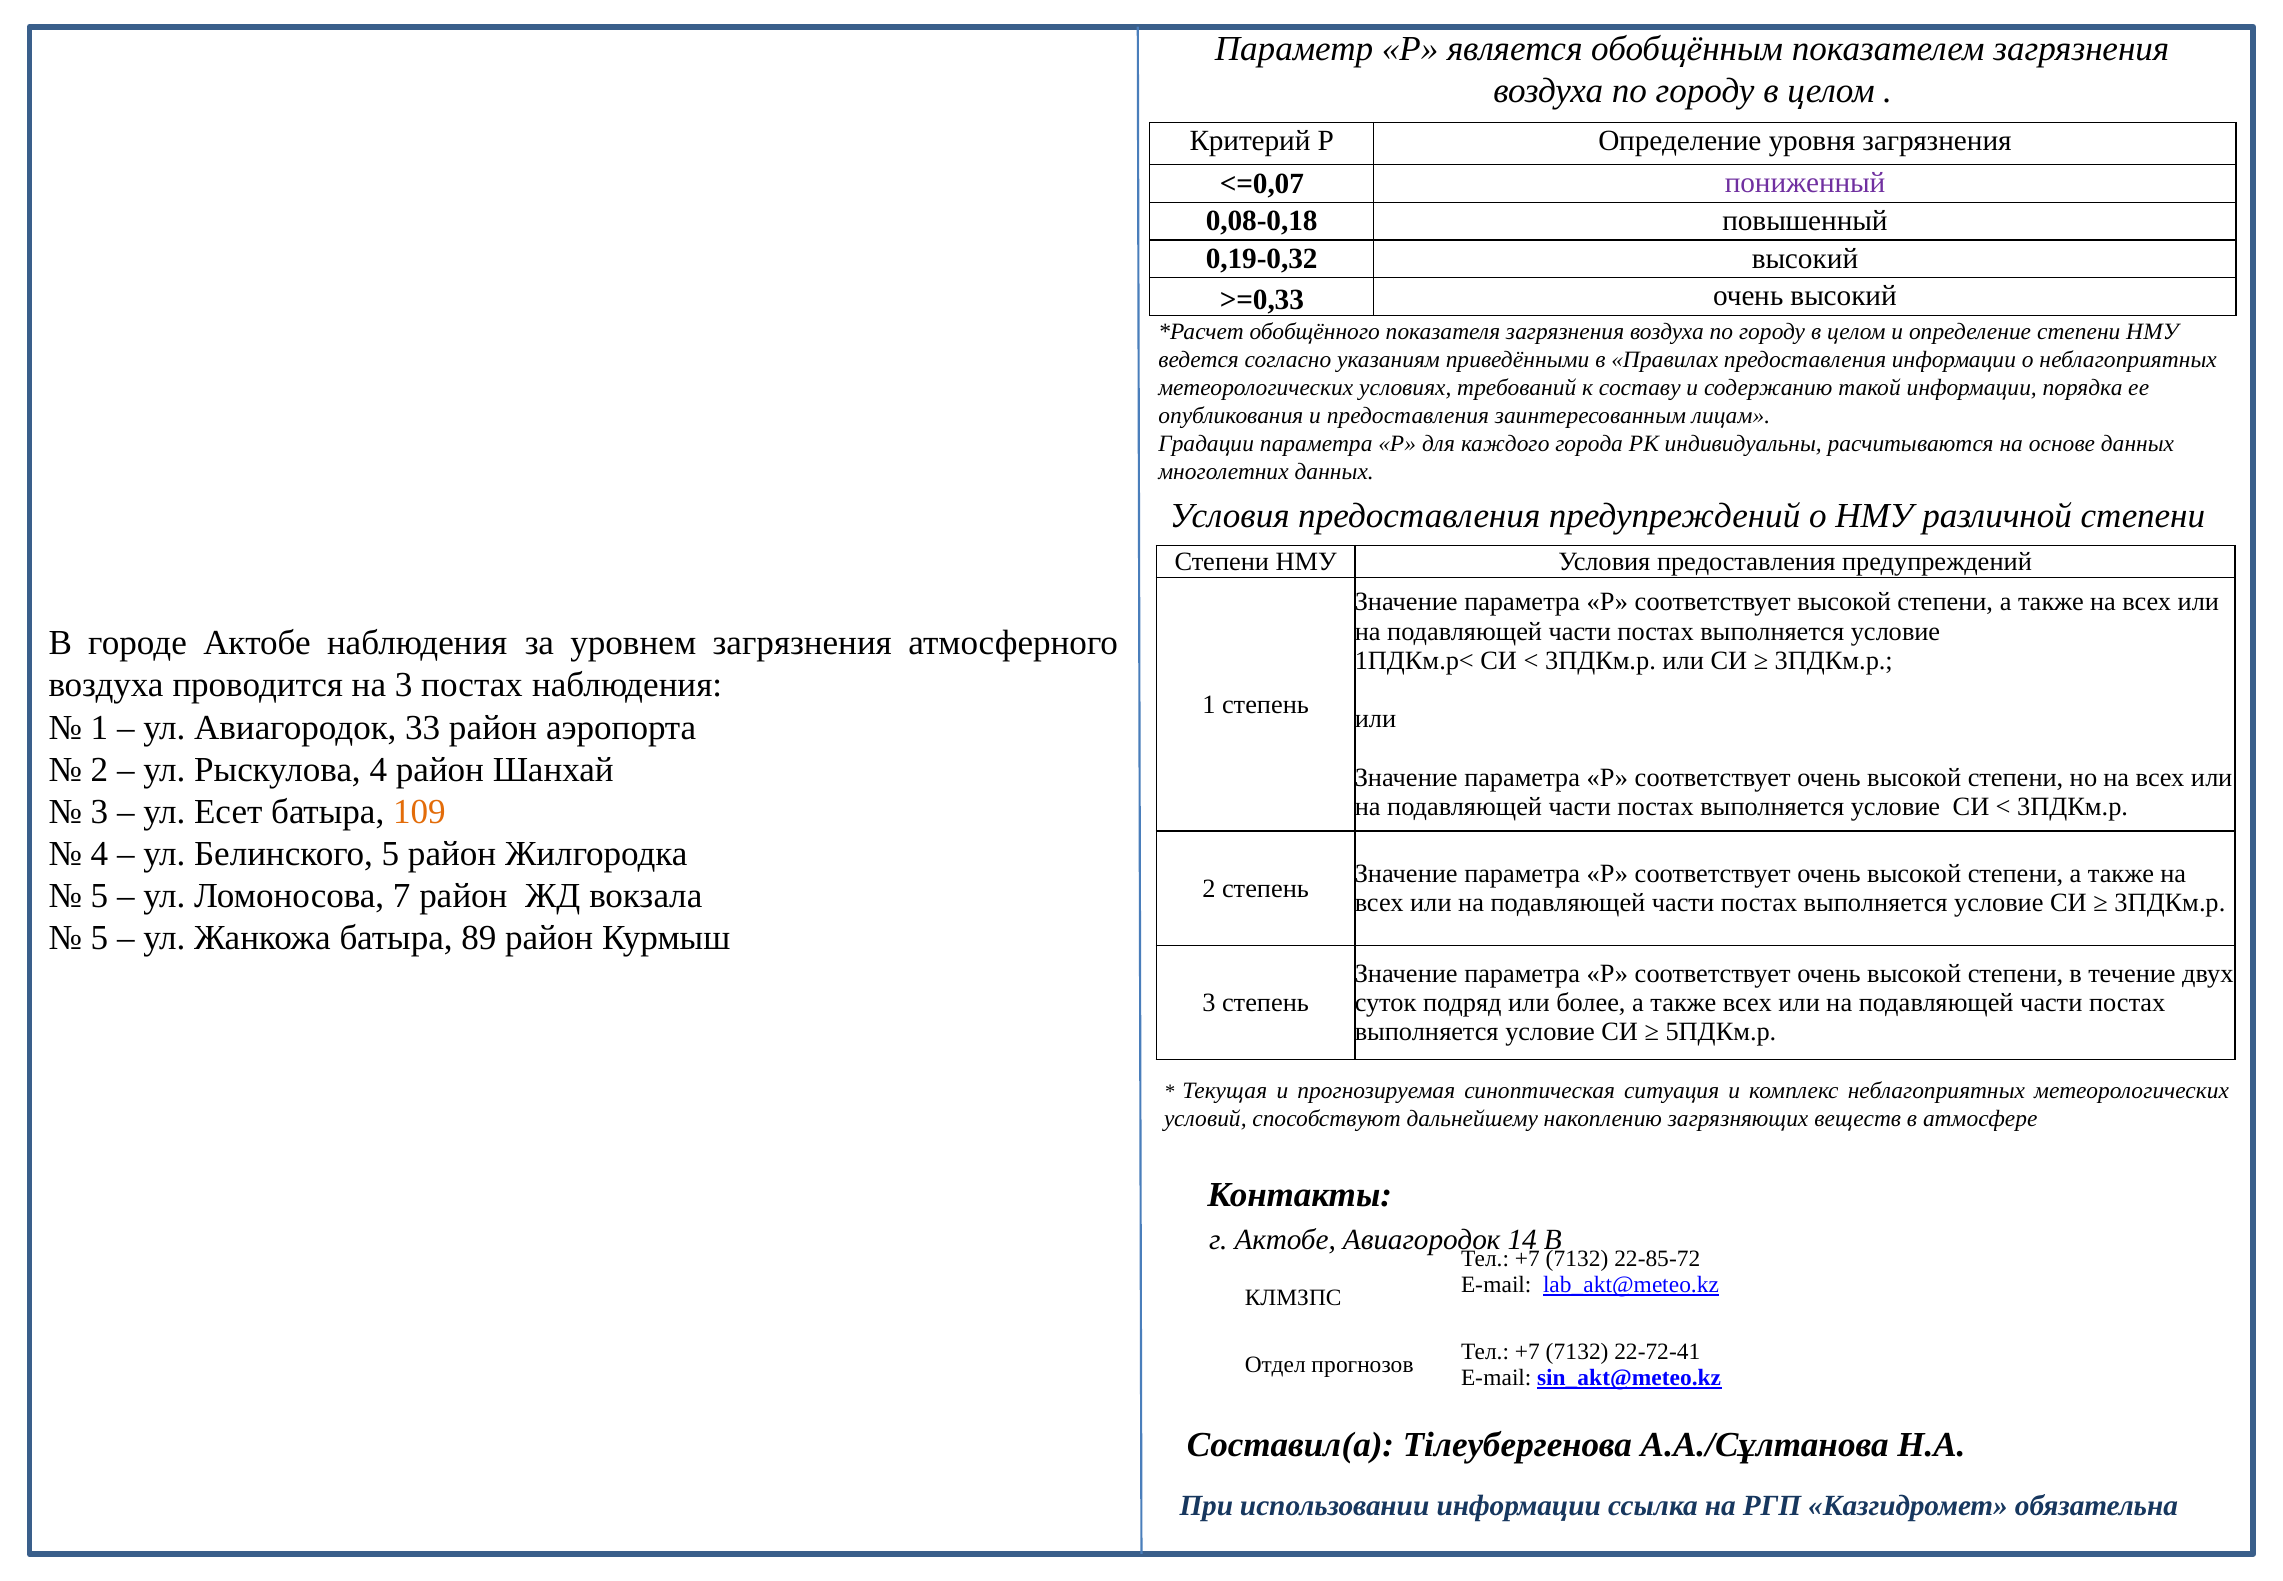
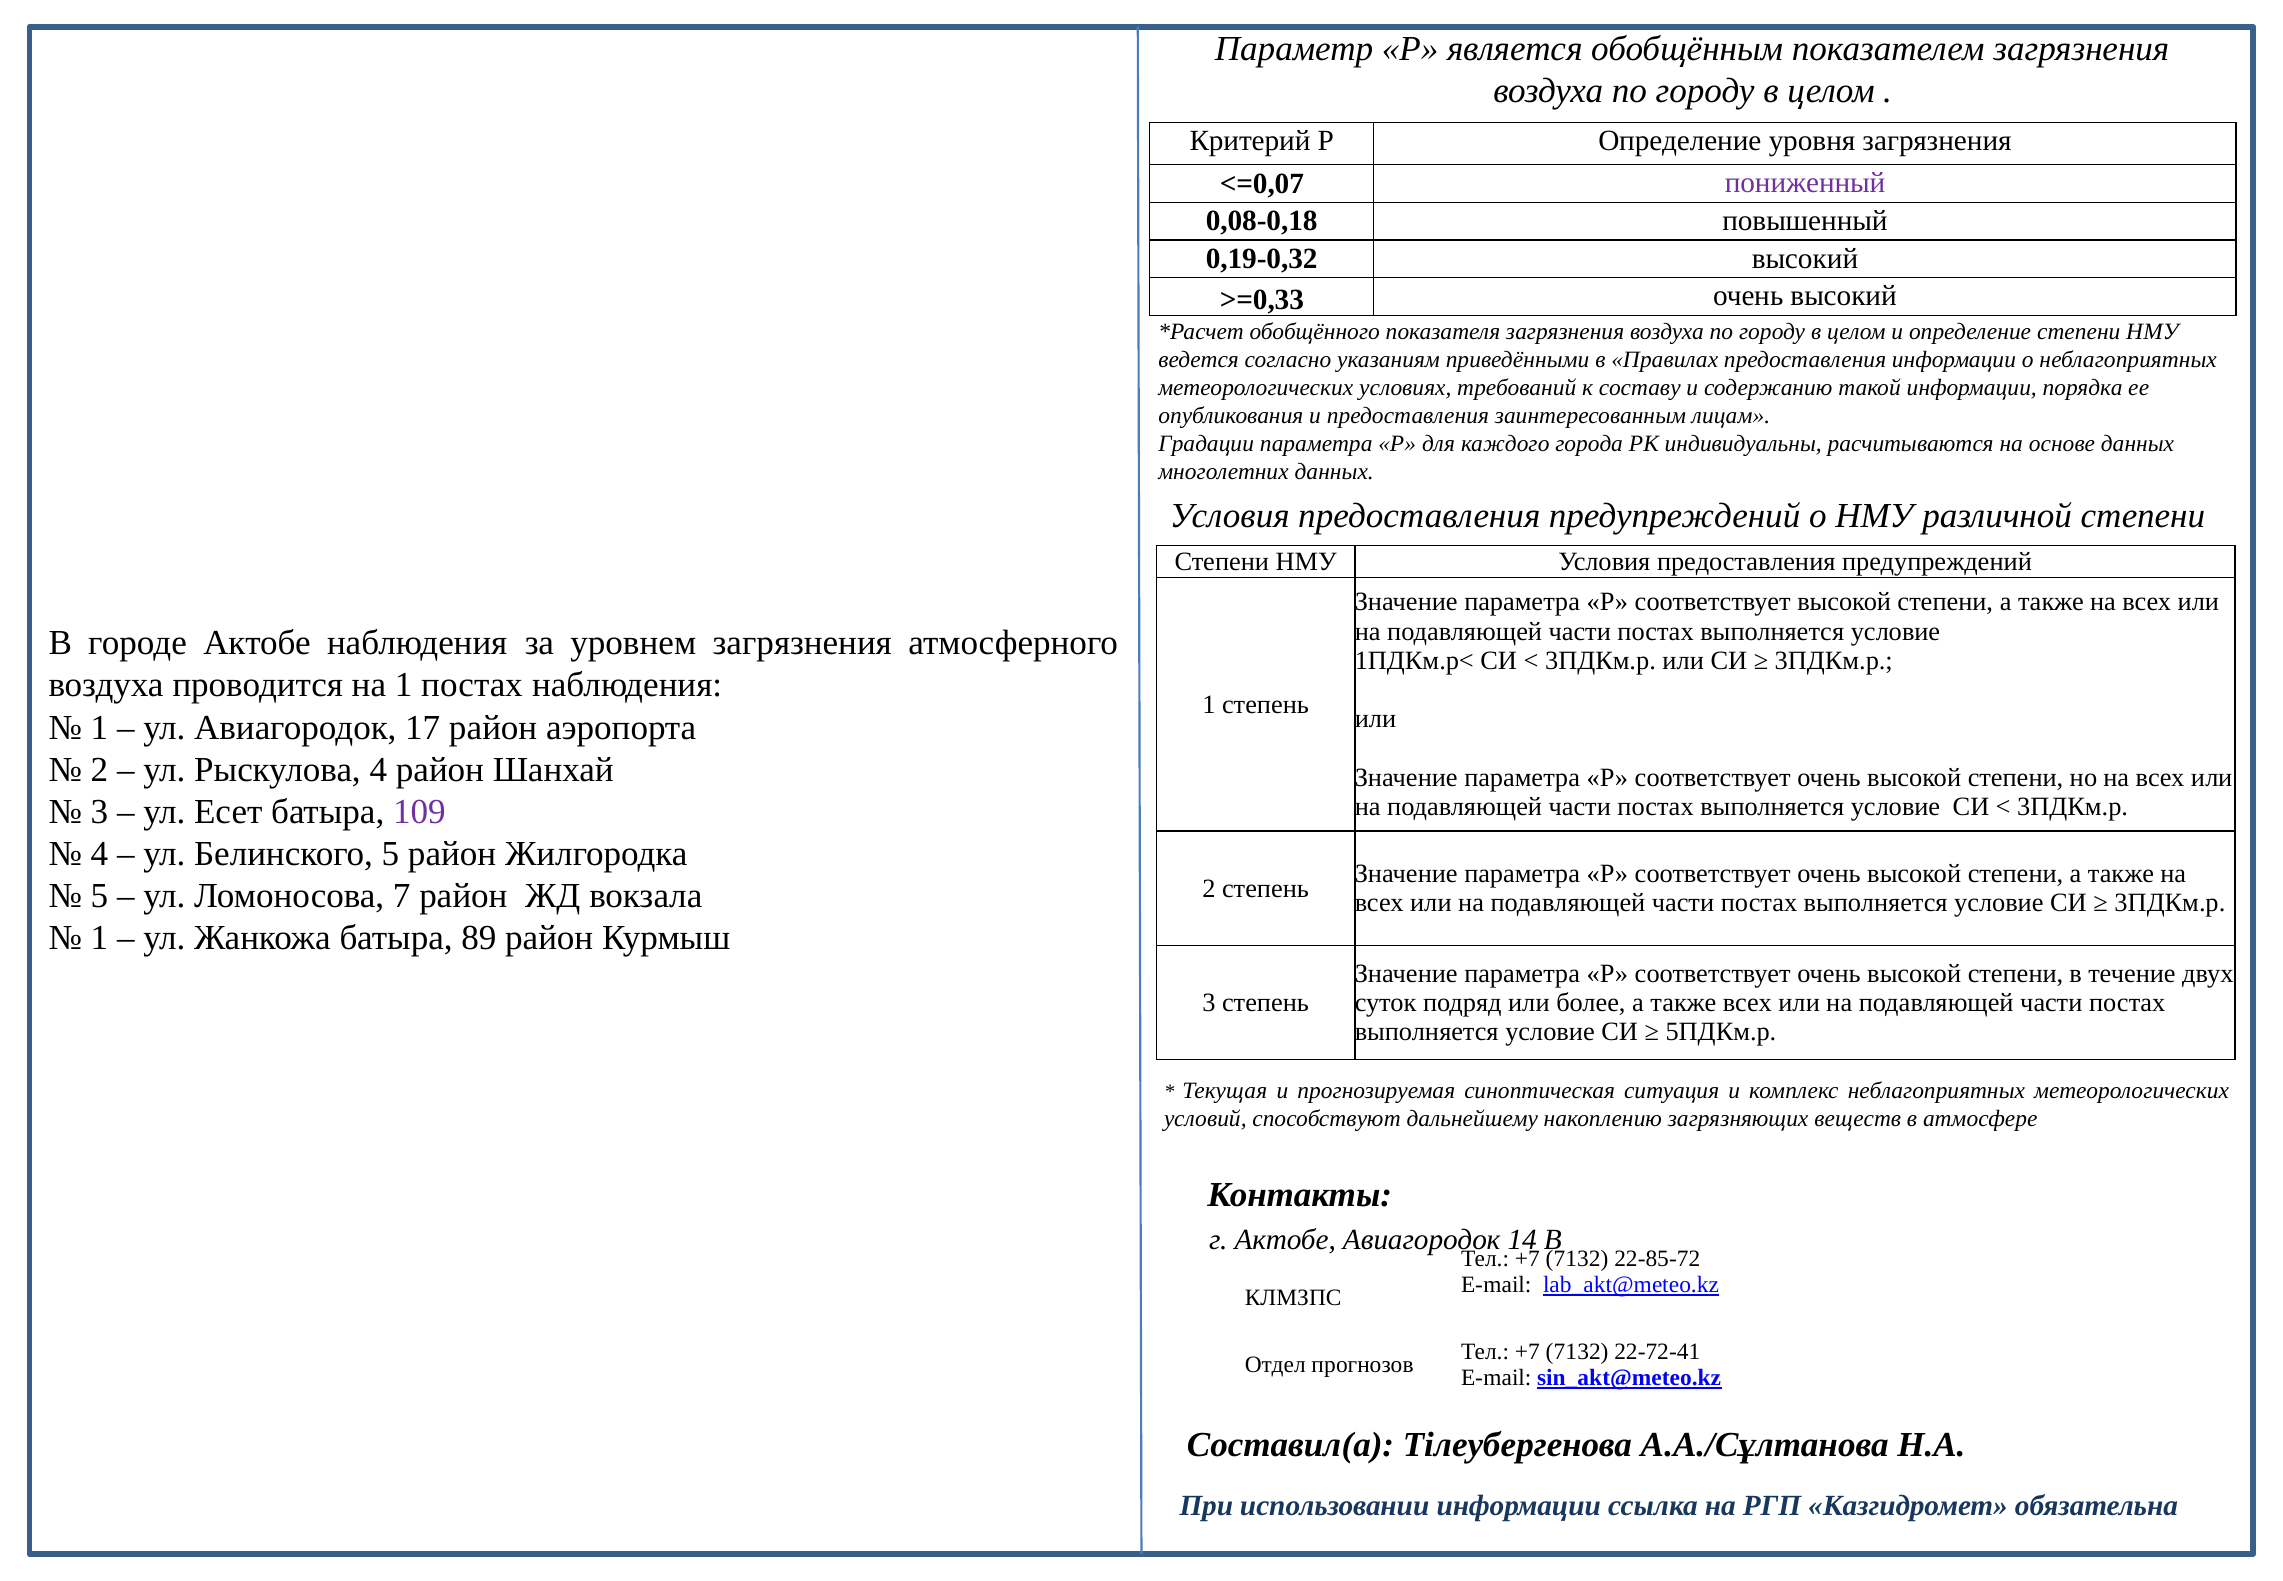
на 3: 3 -> 1 (404, 685)
33: 33 -> 17 (423, 727)
109 colour: orange -> purple (419, 812)
5: 5 -> 1 (99, 938)
